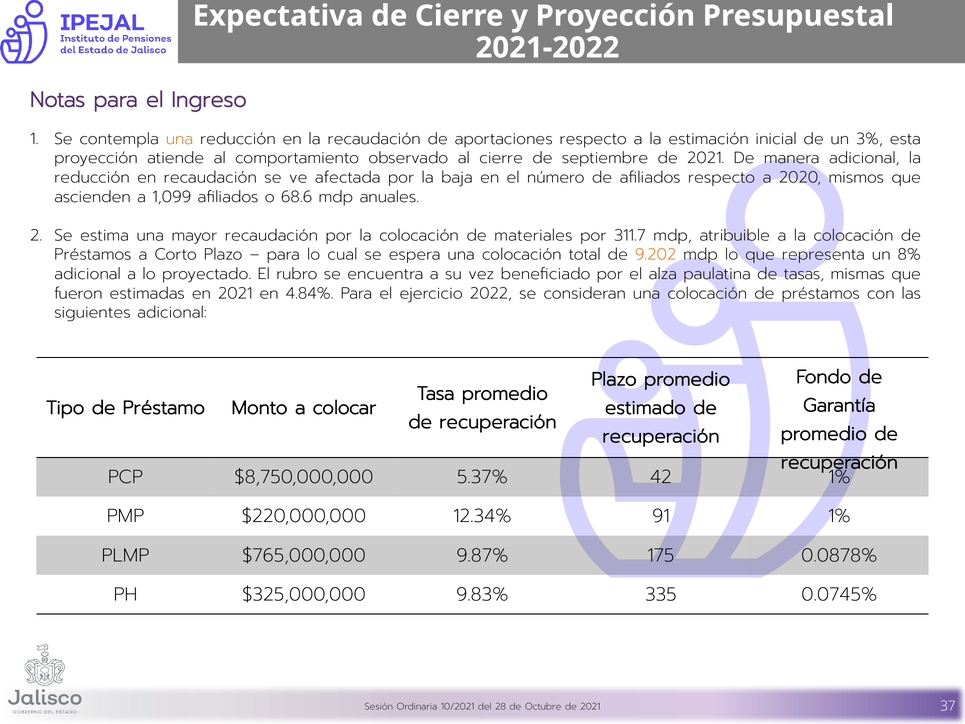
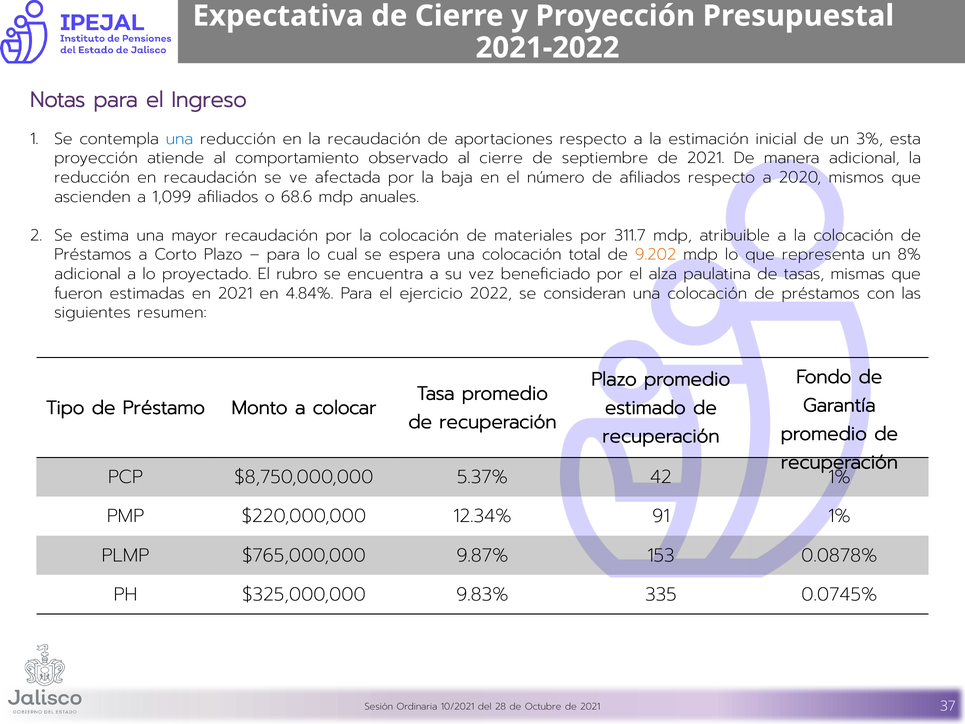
una colour: orange -> blue (180, 139)
siguientes adicional: adicional -> resumen (172, 313)
175: 175 -> 153 (661, 555)
